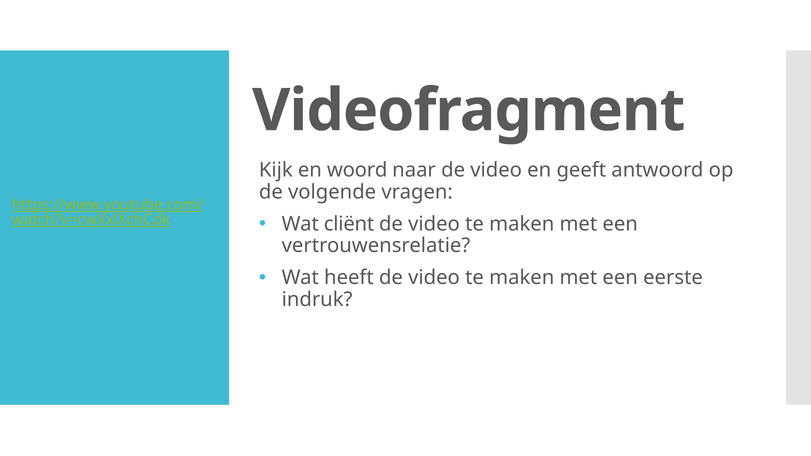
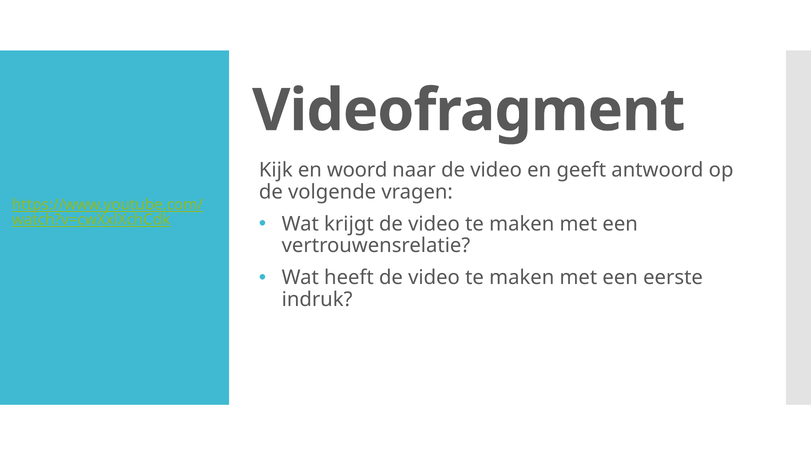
cliënt: cliënt -> krijgt (349, 224)
